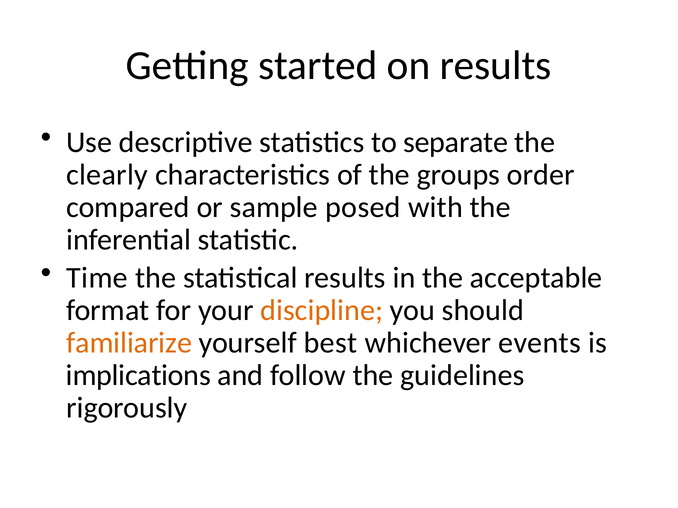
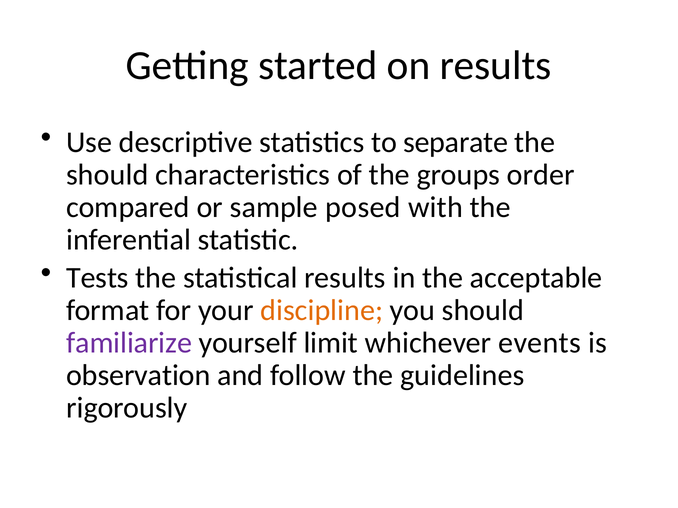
clearly: clearly -> should (107, 175)
Time: Time -> Tests (97, 278)
familiarize colour: orange -> purple (129, 343)
best: best -> limit (331, 343)
implications: implications -> observation (138, 376)
